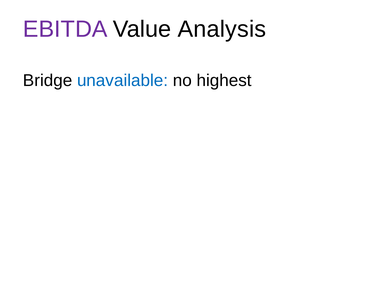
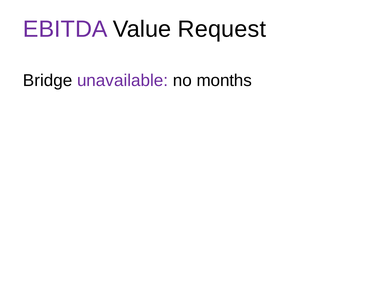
Analysis: Analysis -> Request (222, 29)
unavailable colour: blue -> purple (123, 81)
highest: highest -> months (224, 81)
